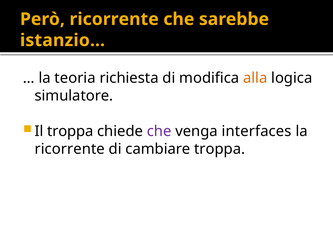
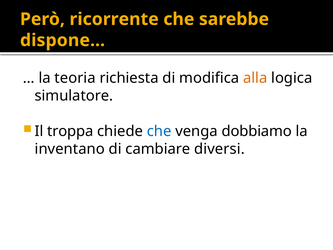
istanzio…: istanzio… -> dispone… (63, 40)
che colour: purple -> blue (159, 131)
interfaces: interfaces -> dobbiamo (257, 131)
ricorrente: ricorrente -> inventano (70, 149)
cambiare troppa: troppa -> diversi (220, 149)
